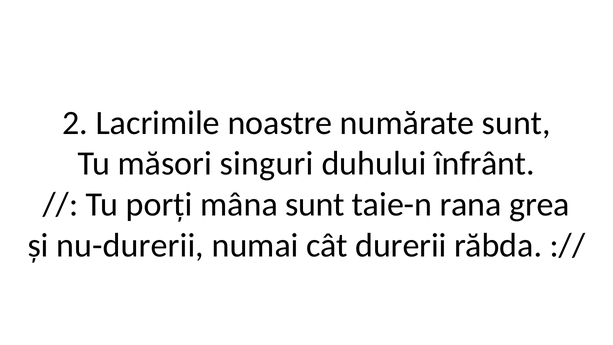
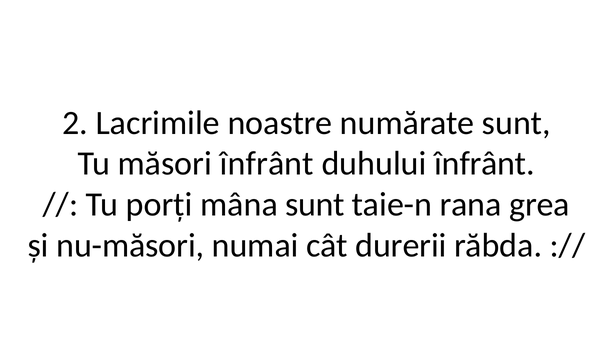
măsori singuri: singuri -> înfrânt (267, 164)
nu-durerii: nu-durerii -> nu-măsori (130, 245)
